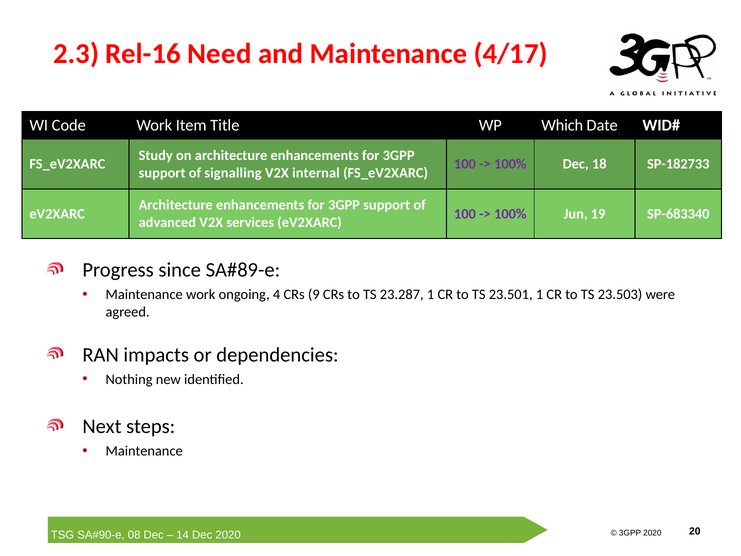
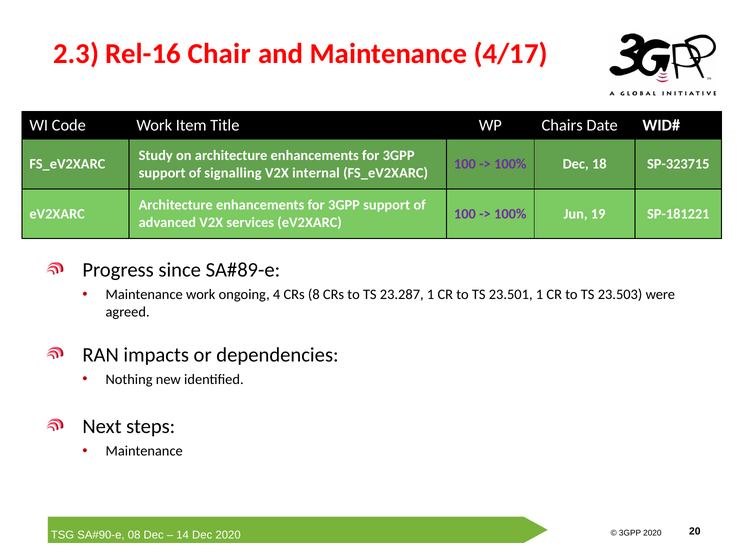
Need: Need -> Chair (219, 54)
Which: Which -> Chairs (562, 125)
SP-182733: SP-182733 -> SP-323715 (678, 164)
SP-683340: SP-683340 -> SP-181221 (678, 214)
9: 9 -> 8 (314, 294)
